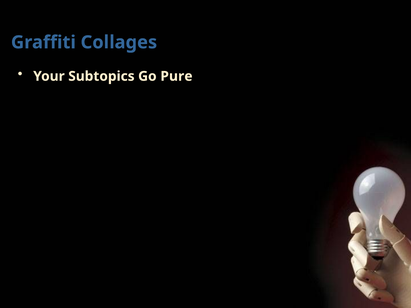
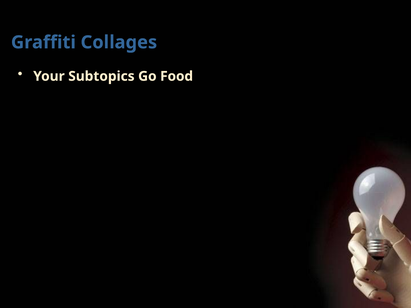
Pure: Pure -> Food (177, 76)
